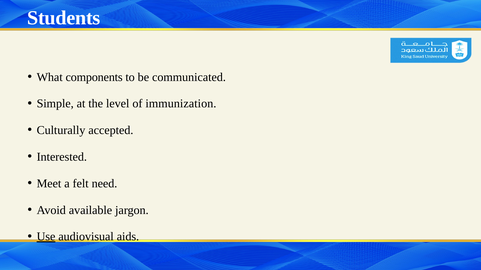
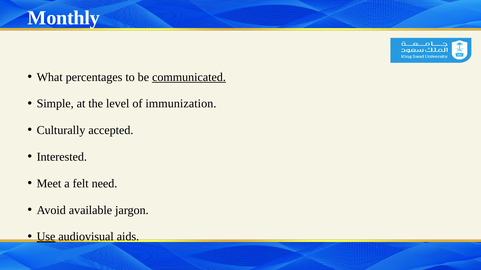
Students: Students -> Monthly (64, 18)
components: components -> percentages (94, 77)
communicated underline: none -> present (189, 77)
